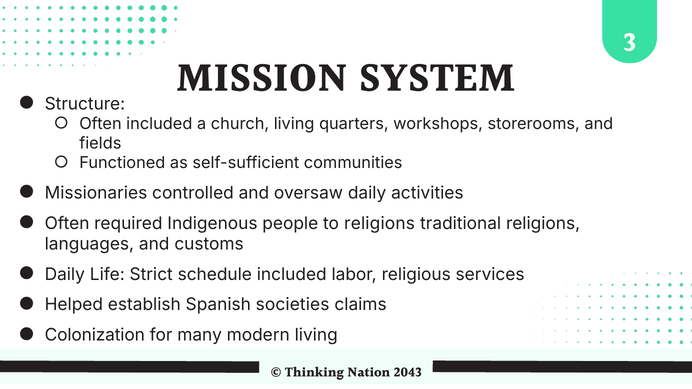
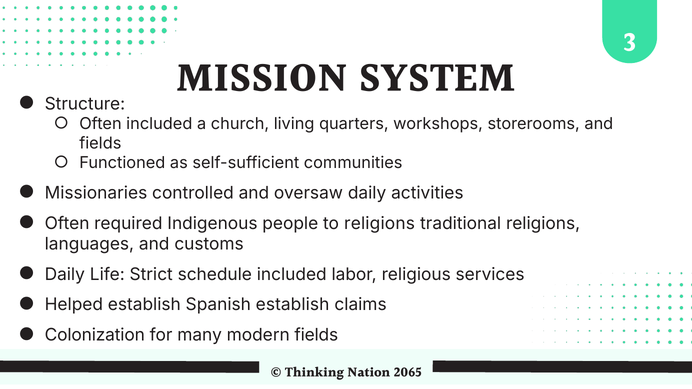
Spanish societies: societies -> establish (293, 305)
modern living: living -> fields (316, 335)
2043: 2043 -> 2065 (408, 373)
